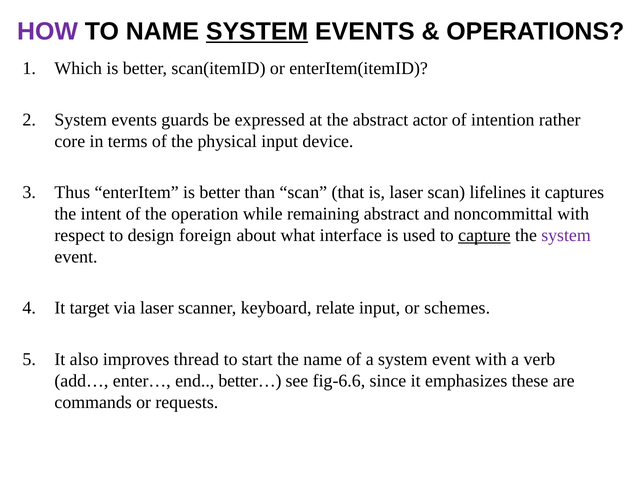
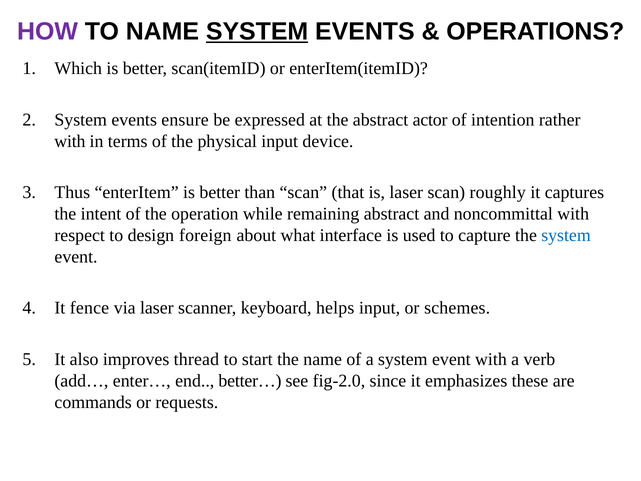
guards: guards -> ensure (185, 120)
core: core -> with (70, 141)
lifelines: lifelines -> roughly (498, 193)
capture underline: present -> none (484, 235)
system colour: purple -> blue (566, 235)
target: target -> fence (89, 308)
relate: relate -> helps (335, 308)
fig-6.6: fig-6.6 -> fig-2.0 (339, 381)
